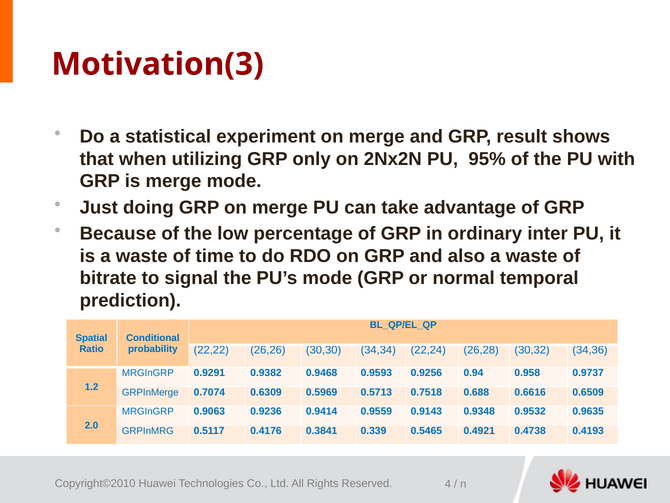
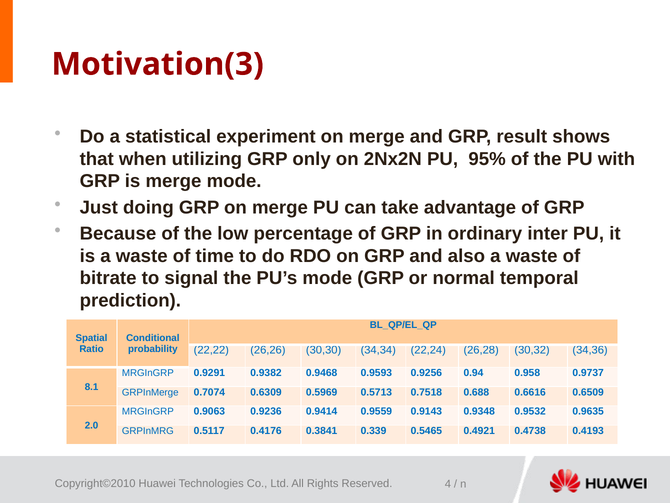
1.2: 1.2 -> 8.1 (92, 386)
